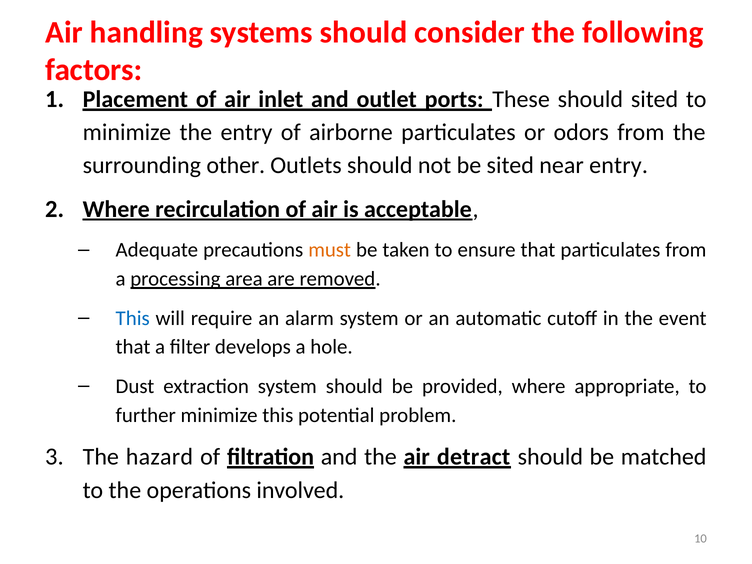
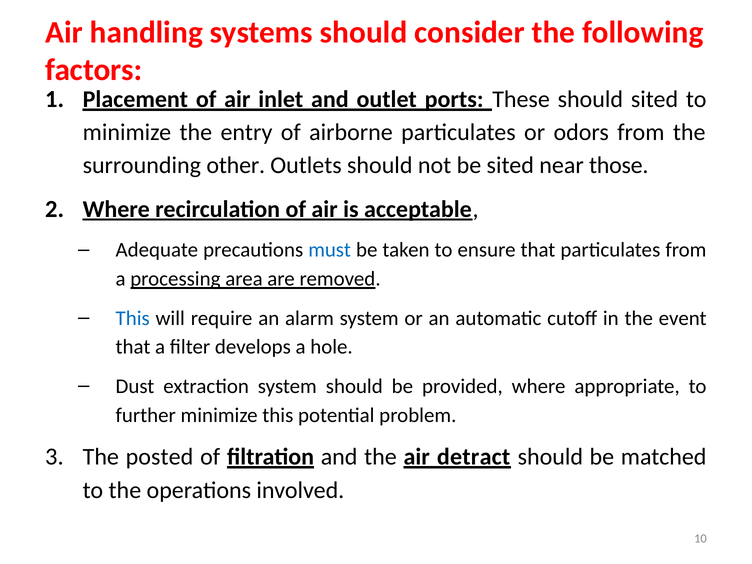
near entry: entry -> those (619, 166)
must colour: orange -> blue (330, 250)
hazard: hazard -> posted (159, 457)
